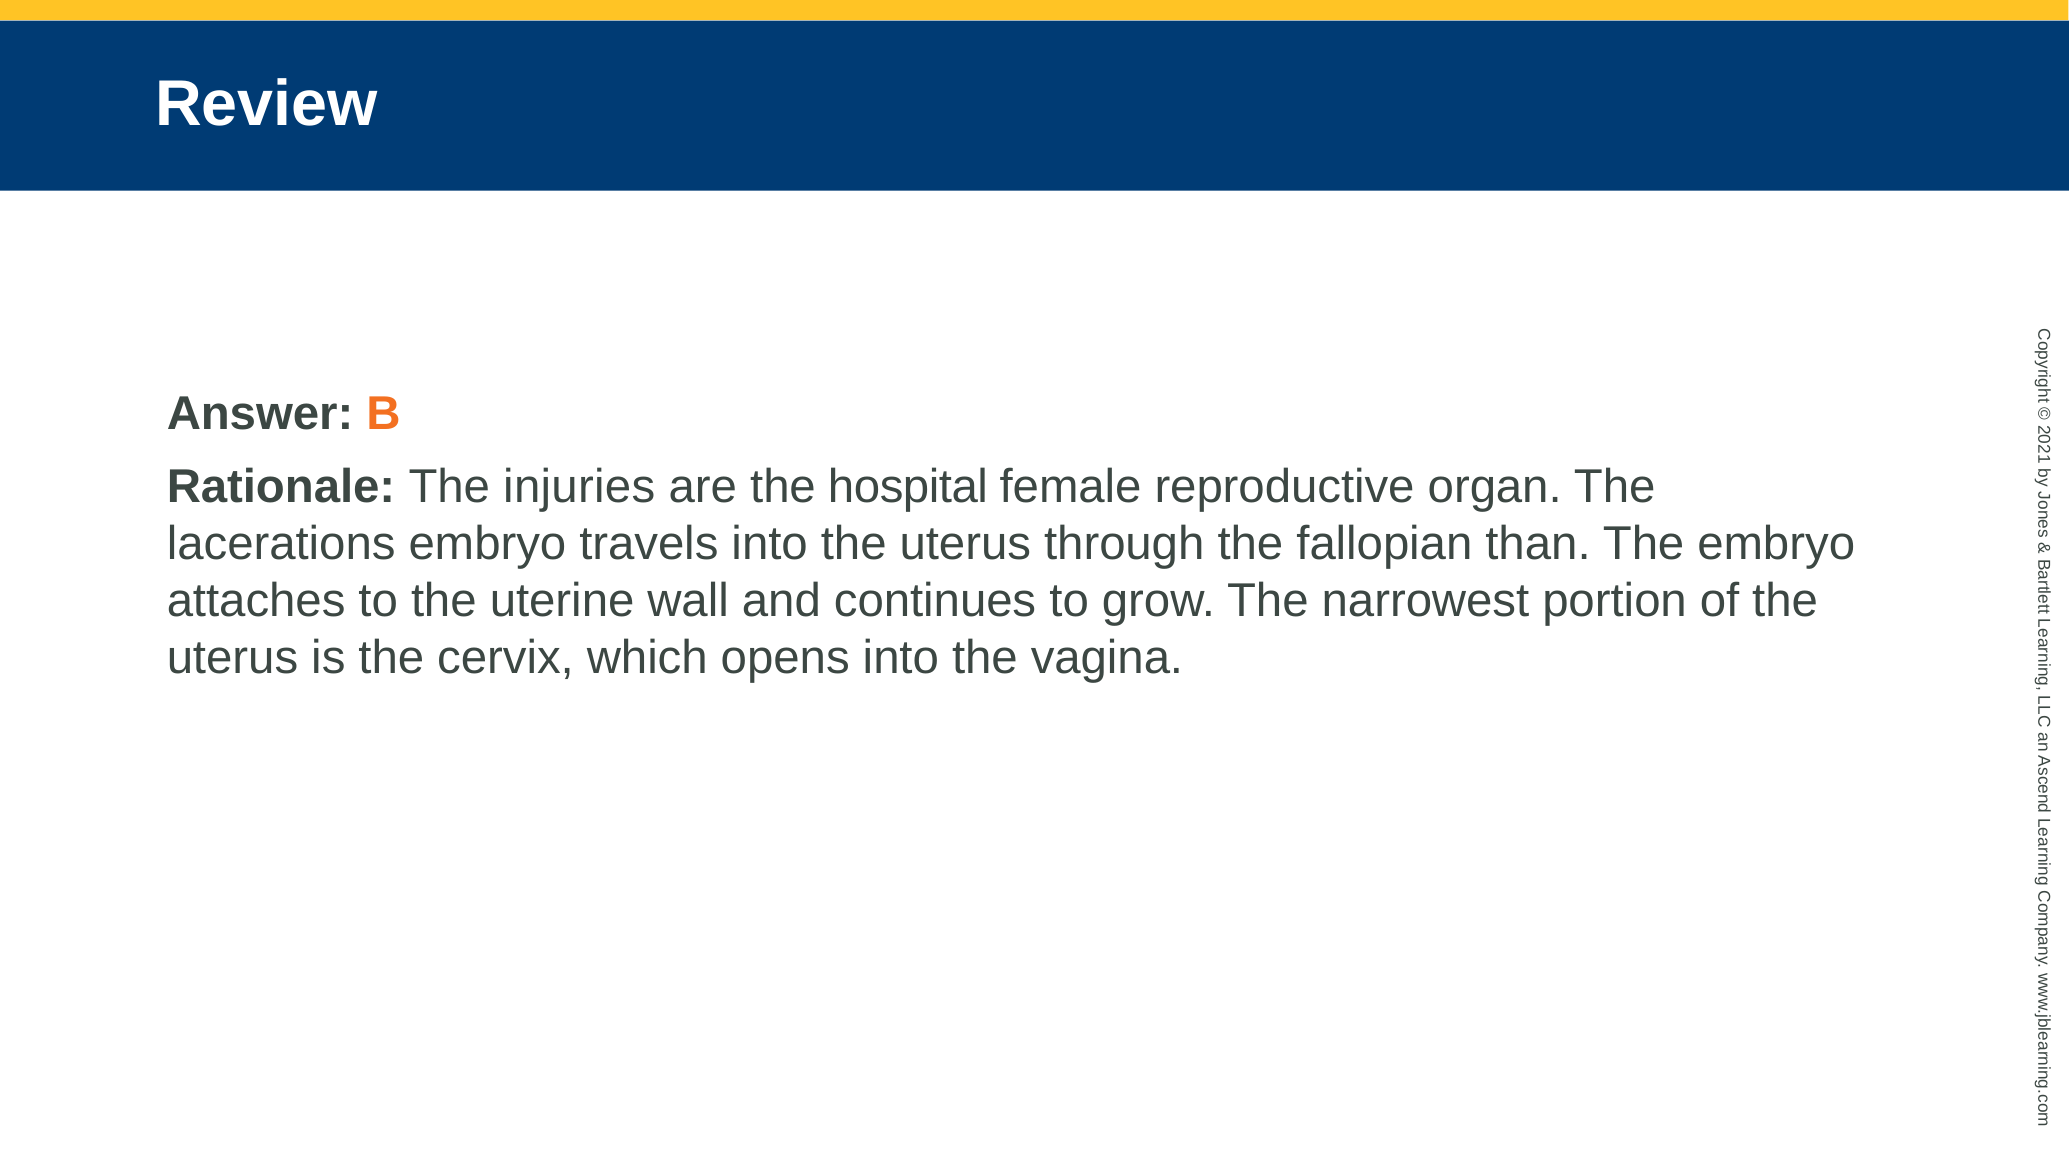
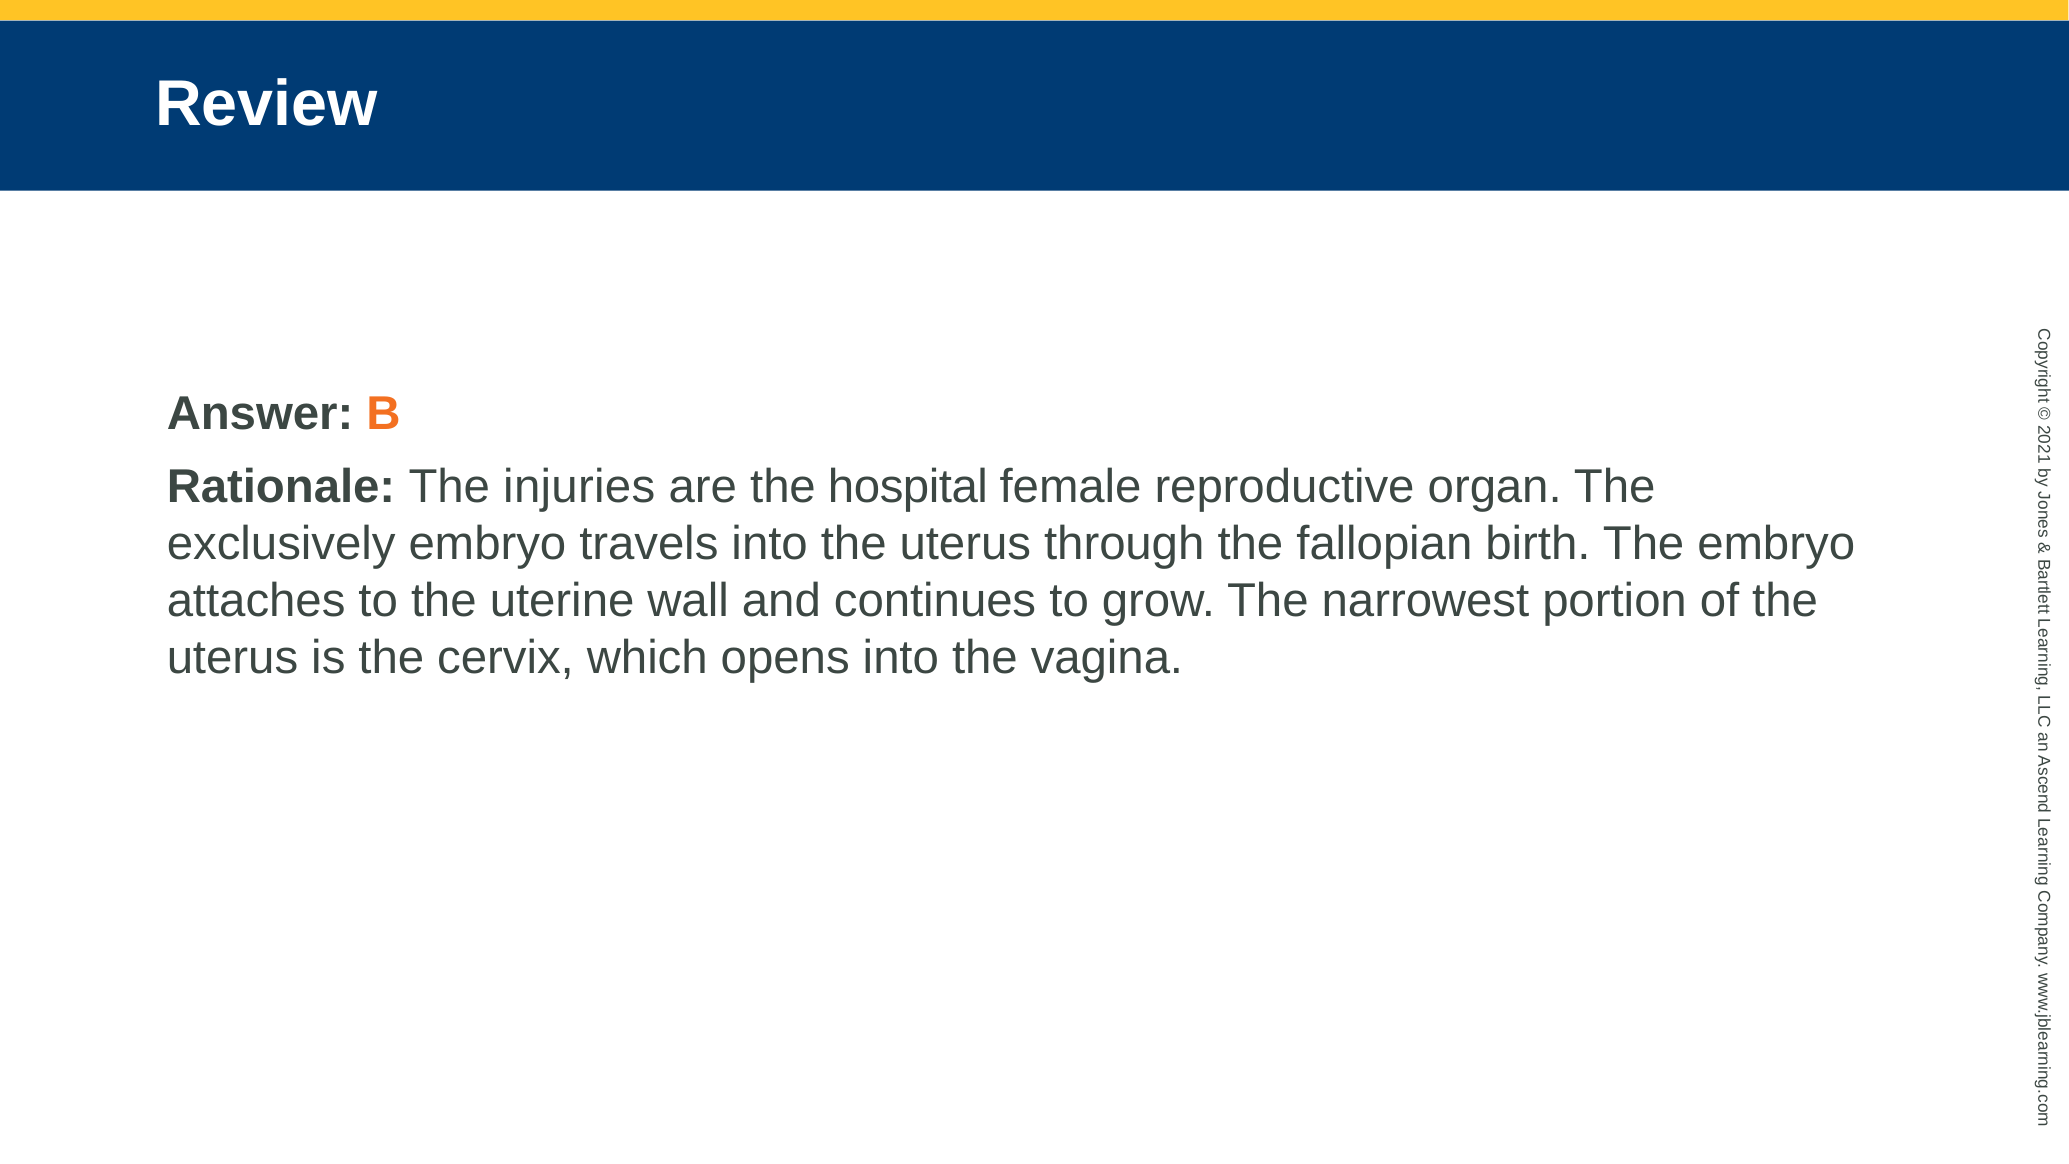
lacerations: lacerations -> exclusively (281, 544)
than: than -> birth (1538, 544)
